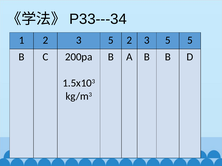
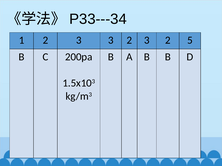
1 2 3 5: 5 -> 3 (111, 40)
5: 5 -> 2 (168, 40)
